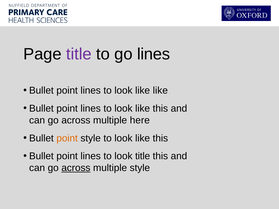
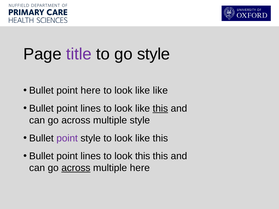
go lines: lines -> style (154, 54)
lines: lines -> here (91, 91)
this underline: none -> present (160, 109)
multiple here: here -> style (140, 120)
point colour: orange -> purple (67, 138)
look title: title -> this (143, 156)
multiple style: style -> here (140, 168)
